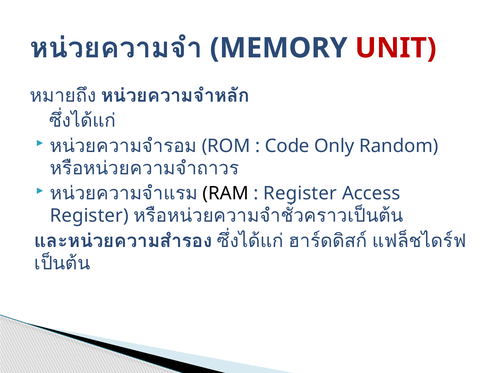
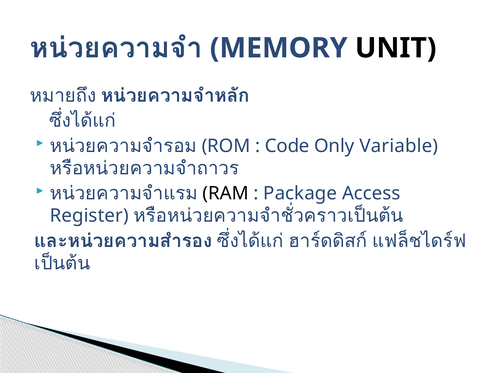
UNIT colour: red -> black (396, 48)
Random: Random -> Variable (399, 146)
Register: Register -> Package (300, 194)
